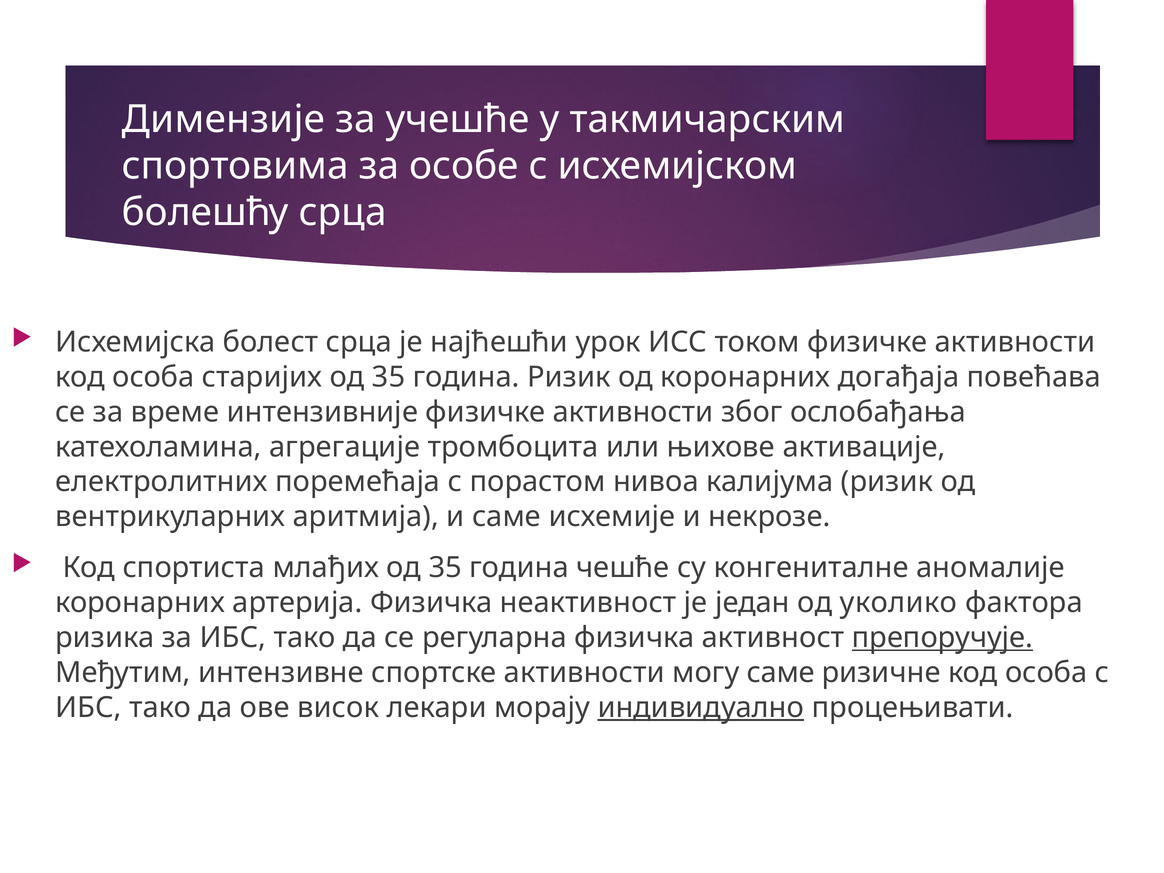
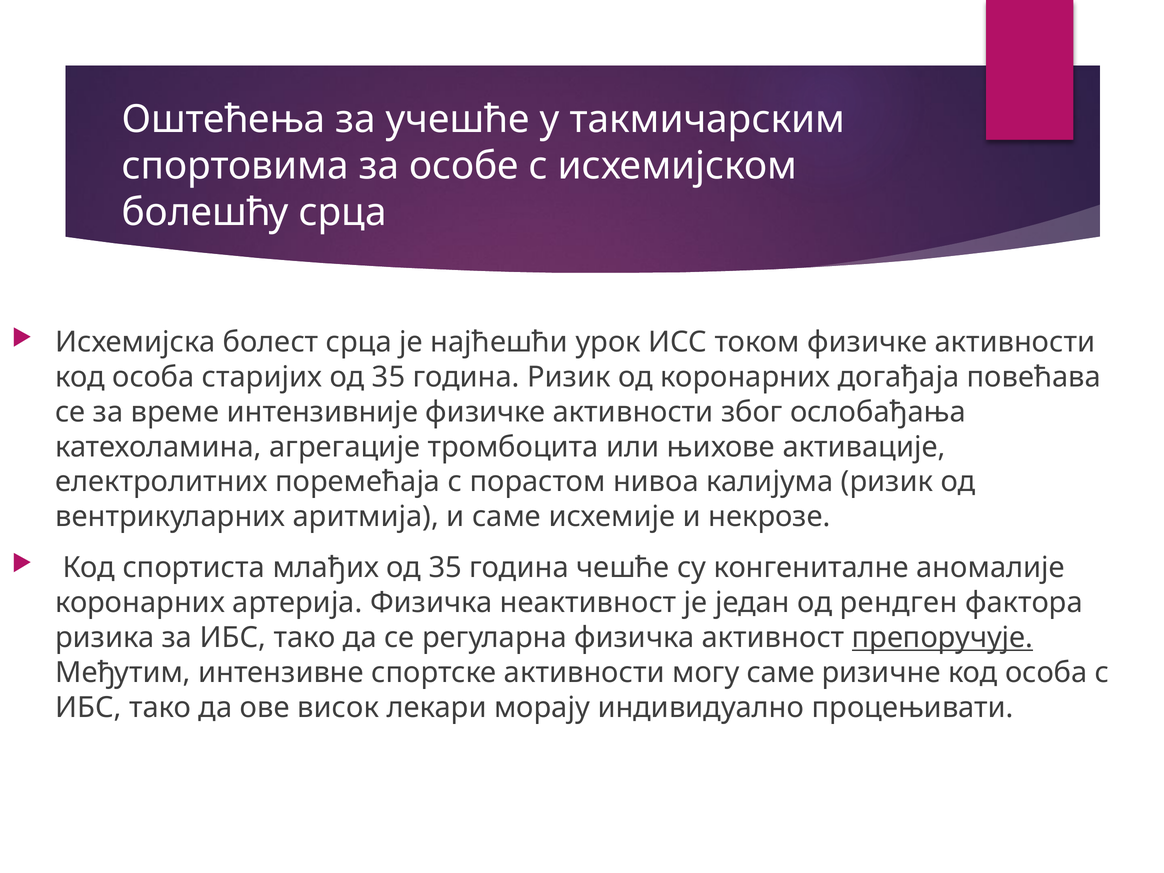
Димензије: Димензије -> Оштећења (224, 119)
уколико: уколико -> рендген (899, 603)
индивидуално underline: present -> none (701, 708)
